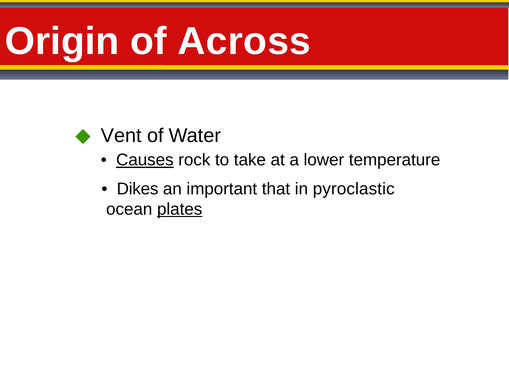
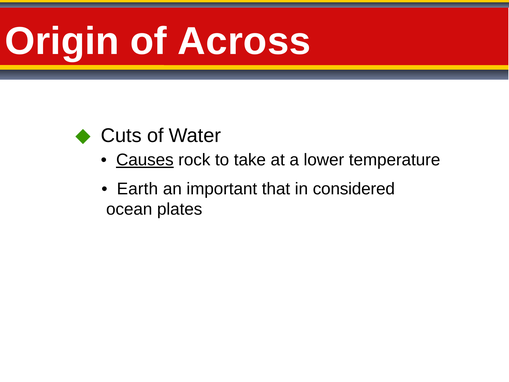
Vent: Vent -> Cuts (121, 135)
Dikes: Dikes -> Earth (137, 189)
pyroclastic: pyroclastic -> considered (354, 189)
plates underline: present -> none (180, 209)
